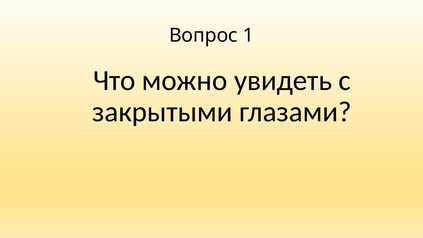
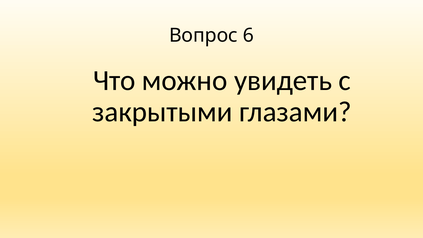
1: 1 -> 6 (248, 36)
